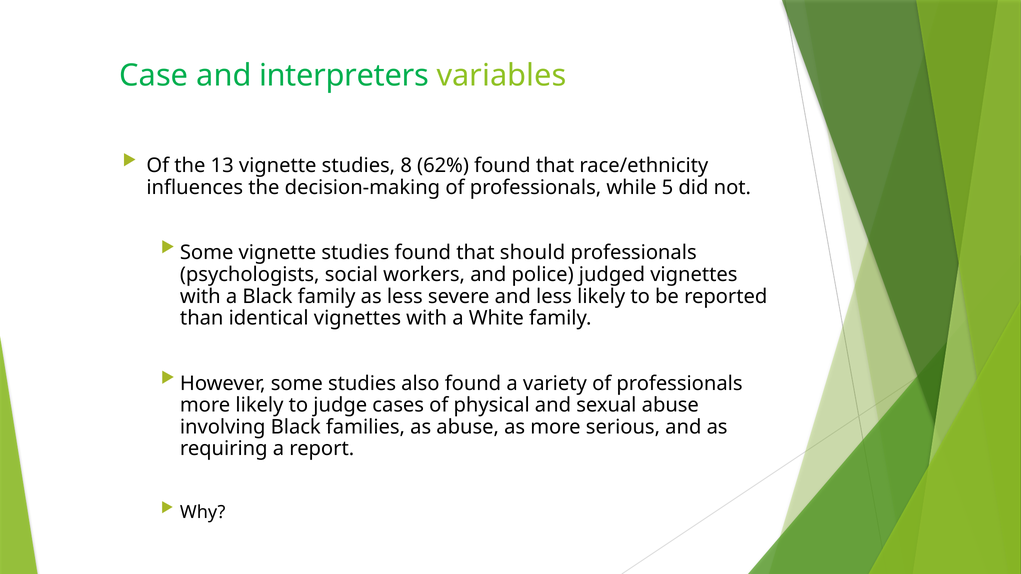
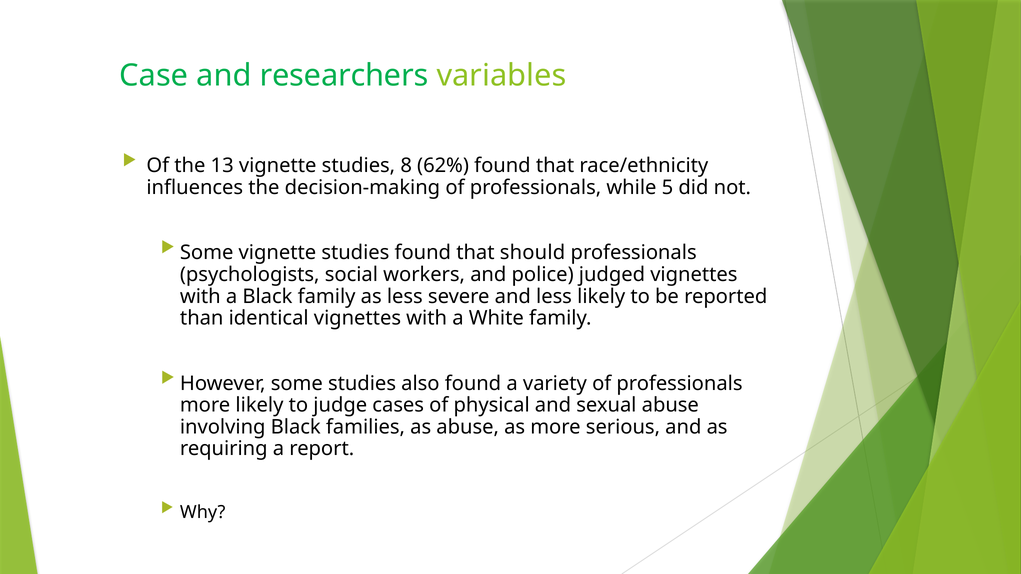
interpreters: interpreters -> researchers (344, 76)
